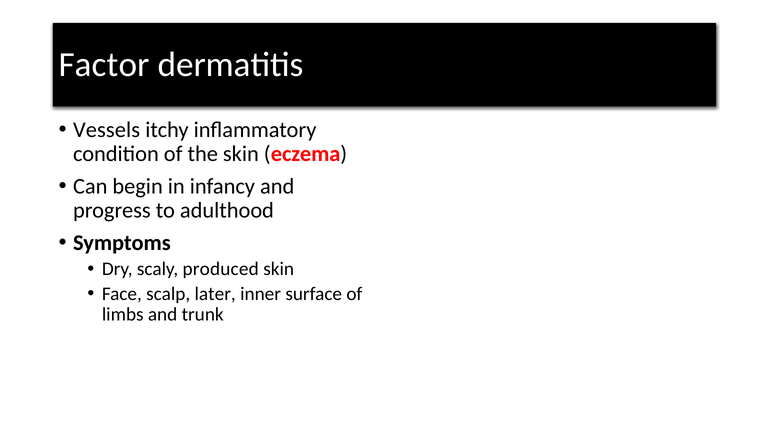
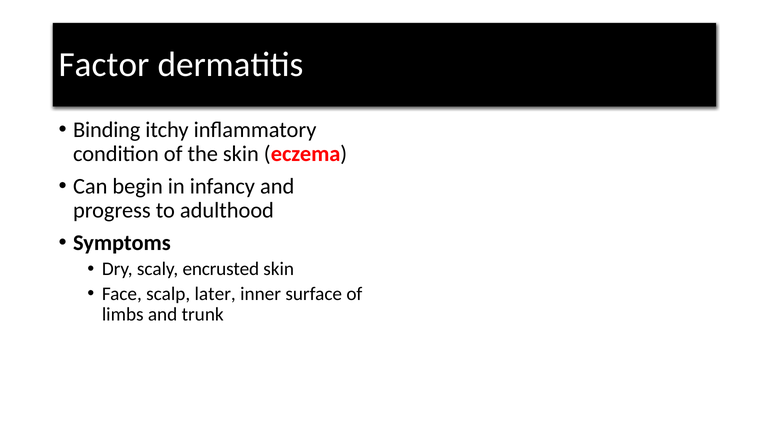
Vessels: Vessels -> Binding (107, 130)
produced: produced -> encrusted (221, 269)
